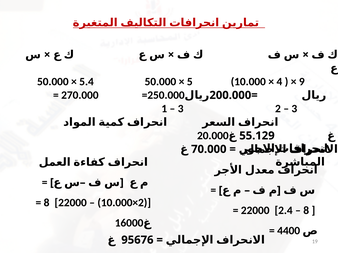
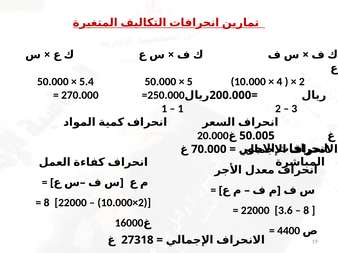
9: 9 -> 2 (302, 82)
3: 3 -> 1 (181, 109)
55.129: 55.129 -> 50.005 (257, 136)
2.4: 2.4 -> 3.6 (284, 211)
95676: 95676 -> 27318 (137, 240)
